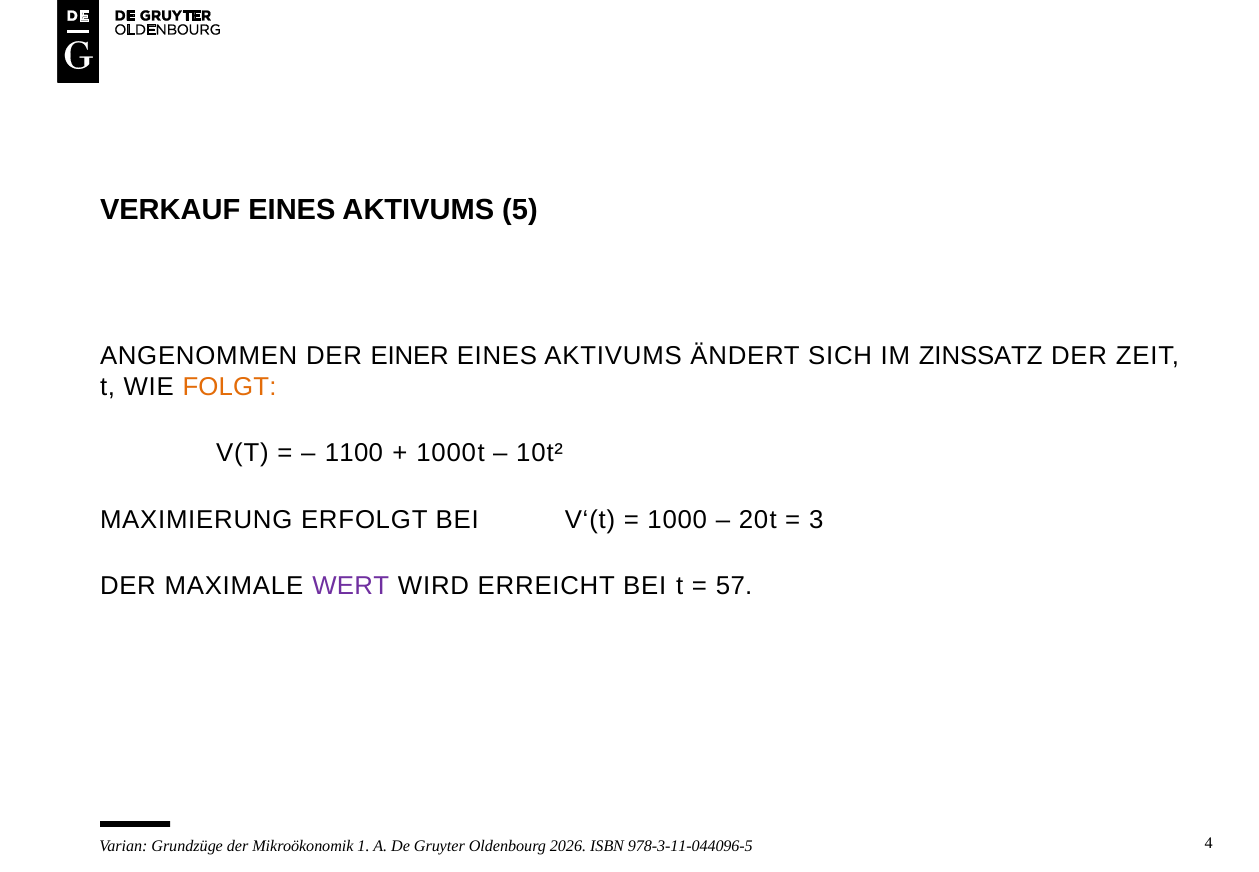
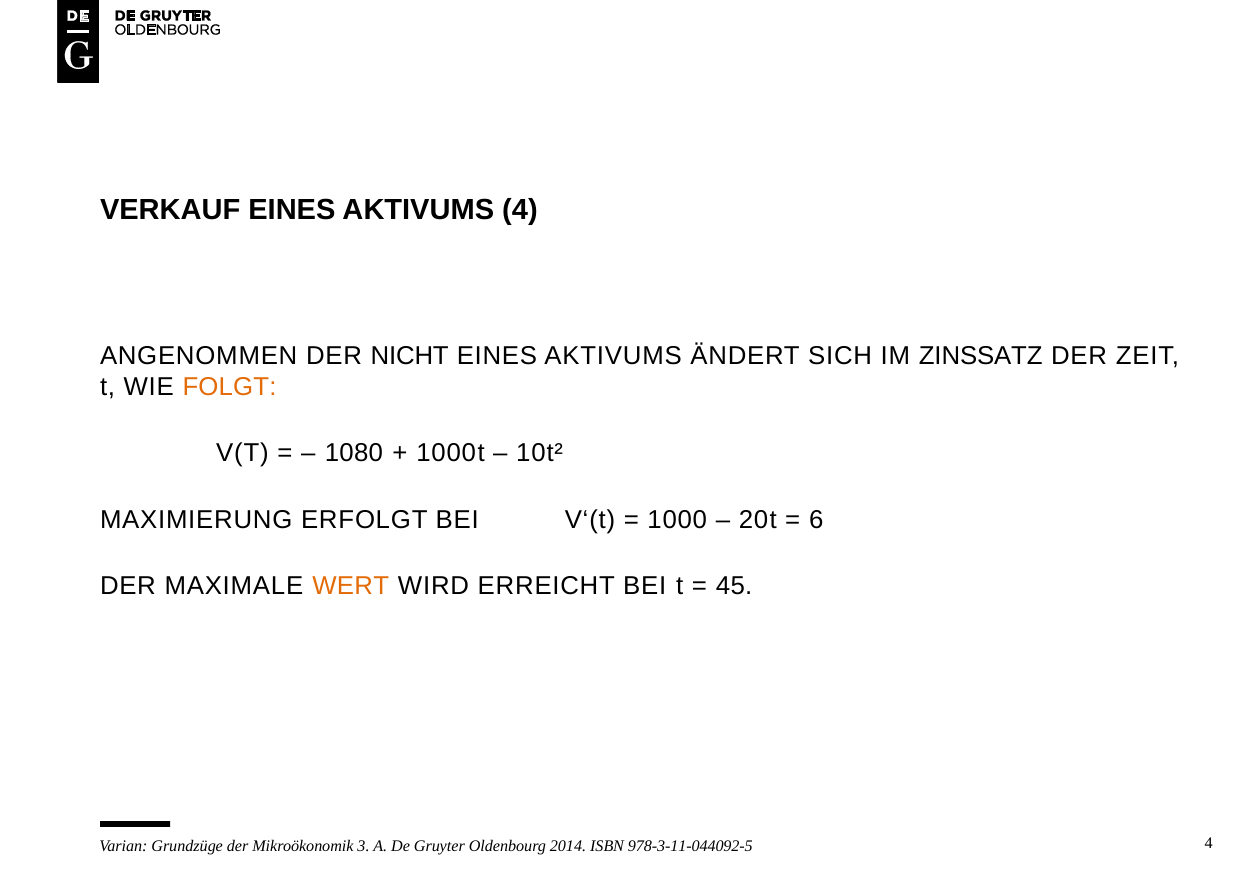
AKTIVUMS 5: 5 -> 4 (520, 210)
EINER: EINER -> NICHT (410, 356)
1100: 1100 -> 1080 (354, 453)
3: 3 -> 6 (816, 519)
WERT colour: purple -> orange (351, 586)
57: 57 -> 45 (734, 586)
1: 1 -> 3 (364, 846)
2026: 2026 -> 2014 (568, 846)
978-3-11-044096-5: 978-3-11-044096-5 -> 978-3-11-044092-5 (690, 846)
